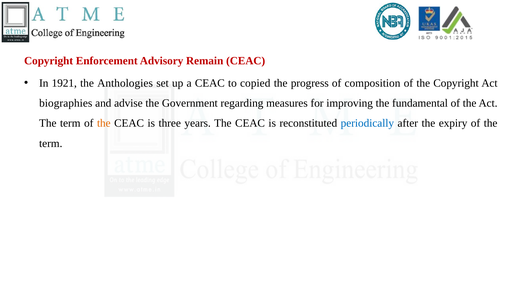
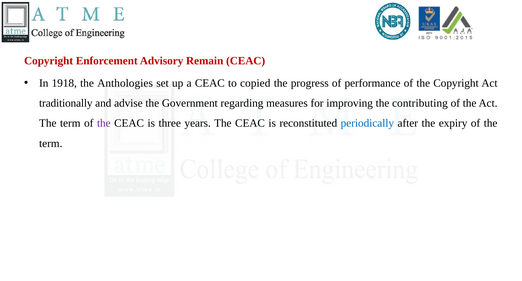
1921: 1921 -> 1918 (64, 83)
composition: composition -> performance (373, 83)
biographies: biographies -> traditionally (66, 103)
fundamental: fundamental -> contributing (420, 103)
the colour: orange -> purple (104, 123)
